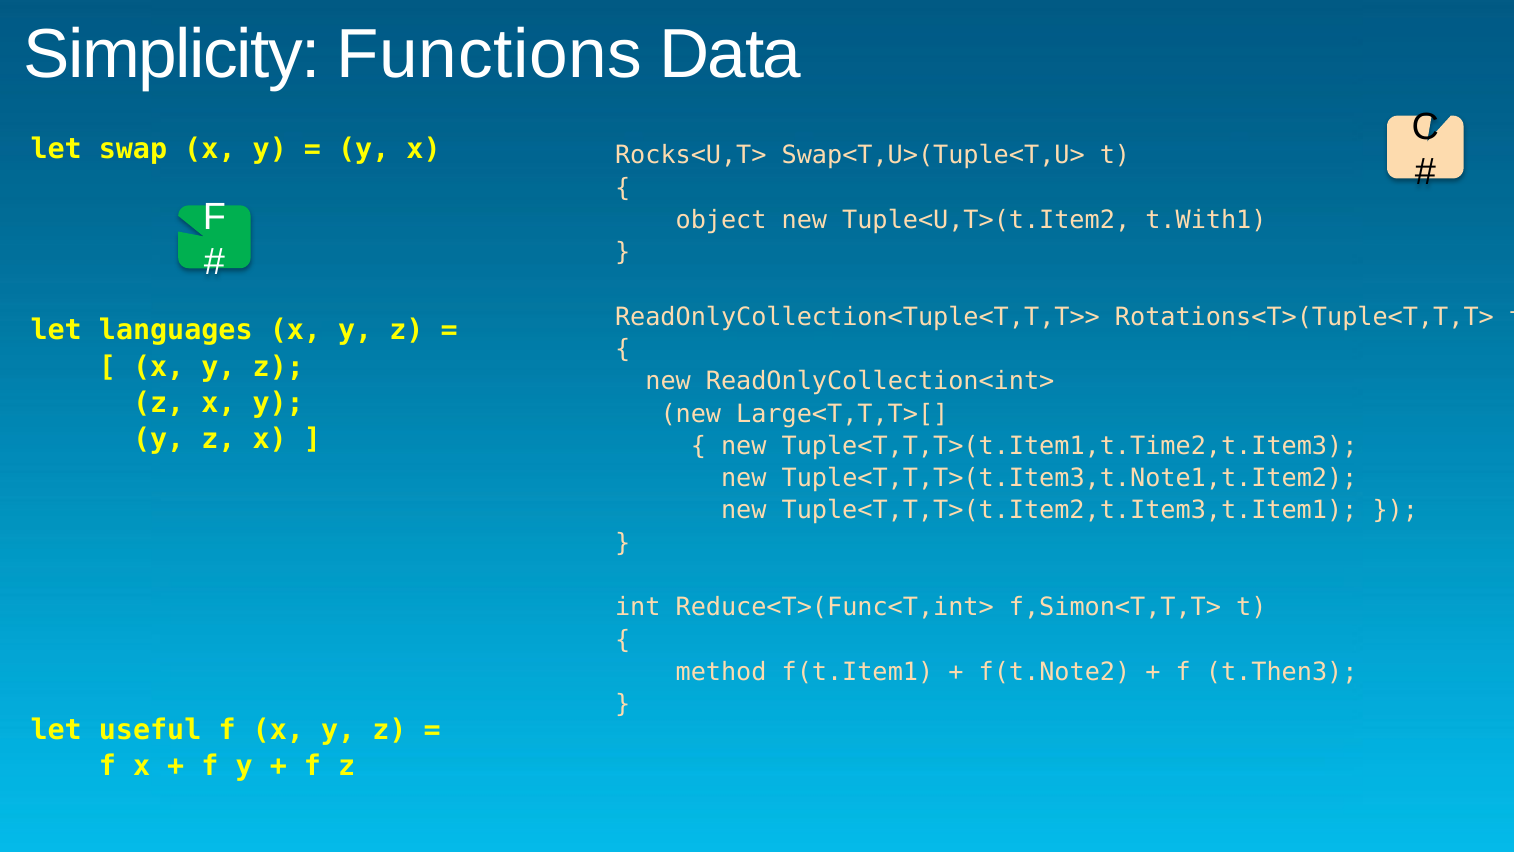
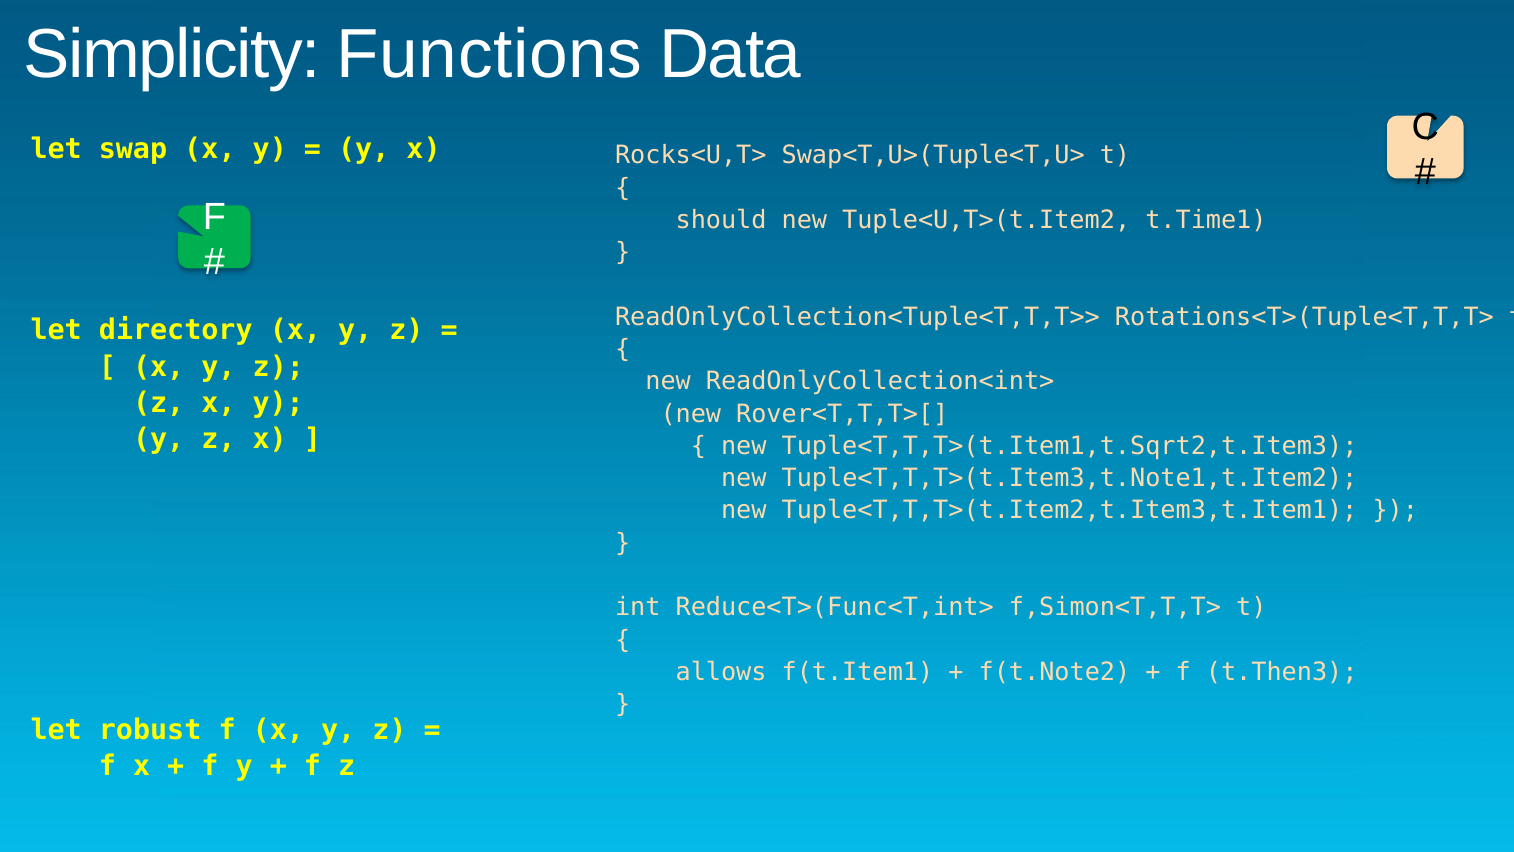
object: object -> should (721, 220)
t.With1: t.With1 -> t.Time1 (1206, 220)
languages: languages -> directory (176, 330)
Large<T,T,T>[: Large<T,T,T>[ -> Rover<T,T,T>[ (842, 414)
Tuple<T,T,T>(t.Item1,t.Time2,t.Item3: Tuple<T,T,T>(t.Item1,t.Time2,t.Item3 -> Tuple<T,T,T>(t.Item1,t.Sqrt2,t.Item3 (1070, 446)
method: method -> allows (721, 672)
useful: useful -> robust (150, 730)
